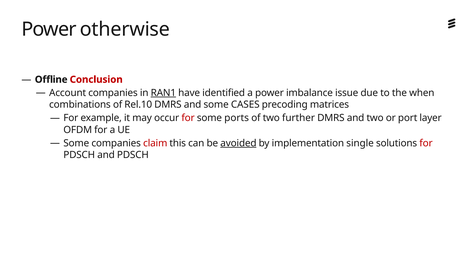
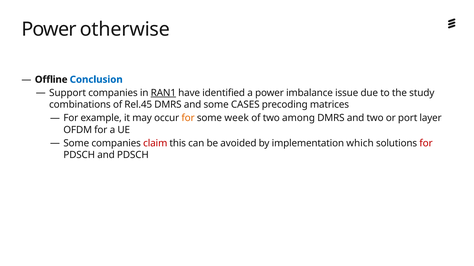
Conclusion colour: red -> blue (96, 80)
Account: Account -> Support (68, 93)
when: when -> study (422, 93)
Rel.10: Rel.10 -> Rel.45 (138, 105)
for colour: red -> orange (188, 118)
ports: ports -> week (237, 118)
further: further -> among (299, 118)
avoided underline: present -> none (238, 143)
single: single -> which (360, 143)
